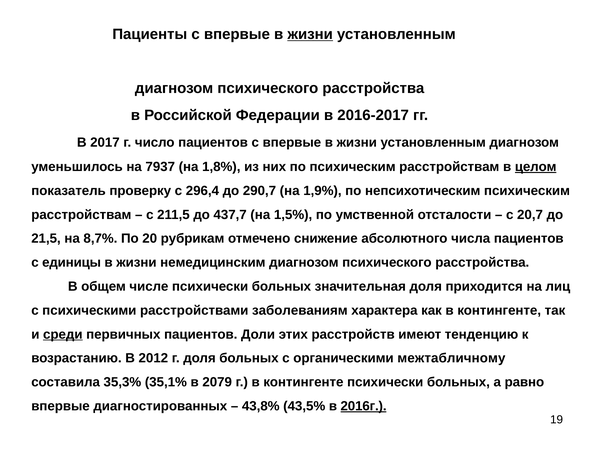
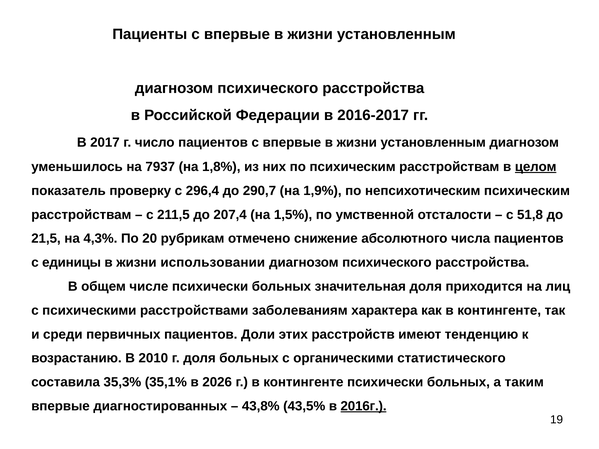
жизни underline: present -> none (310, 34)
437,7: 437,7 -> 207,4 (230, 215)
20,7: 20,7 -> 51,8 (530, 215)
8,7%: 8,7% -> 4,3% (100, 239)
немедицинским: немедицинским -> использовании (213, 263)
среди underline: present -> none (63, 334)
2012: 2012 -> 2010 (153, 358)
межтабличному: межтабличному -> статистического (452, 358)
2079: 2079 -> 2026 (217, 382)
равно: равно -> таким (524, 382)
